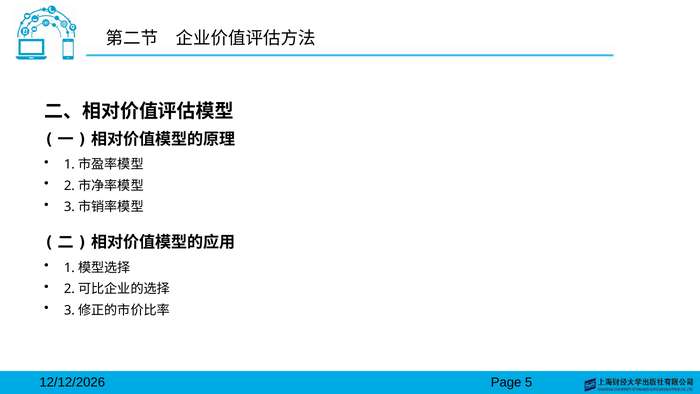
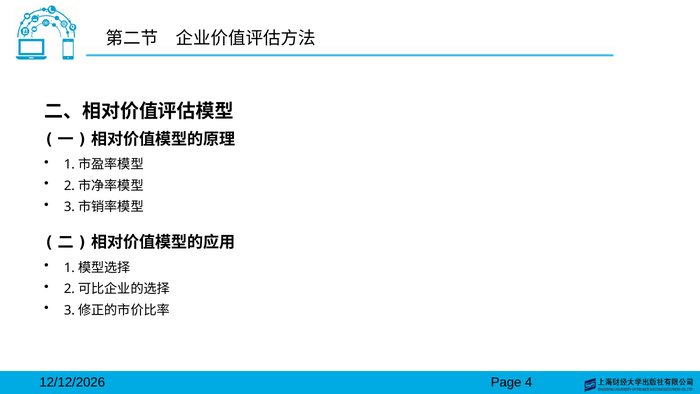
5: 5 -> 4 (529, 382)
